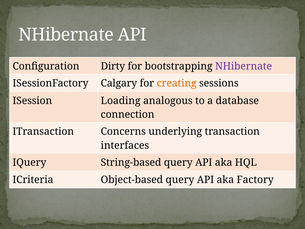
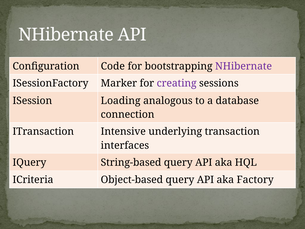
Dirty: Dirty -> Code (113, 66)
Calgary: Calgary -> Marker (119, 83)
creating colour: orange -> purple (177, 83)
Concerns: Concerns -> Intensive (123, 131)
